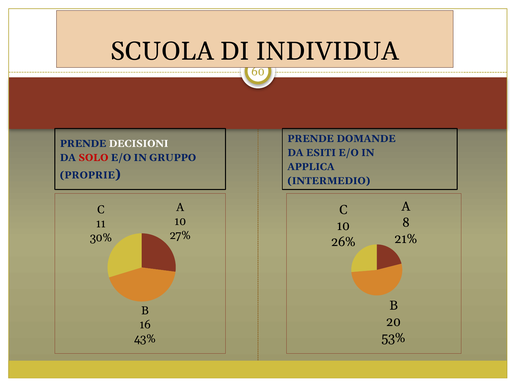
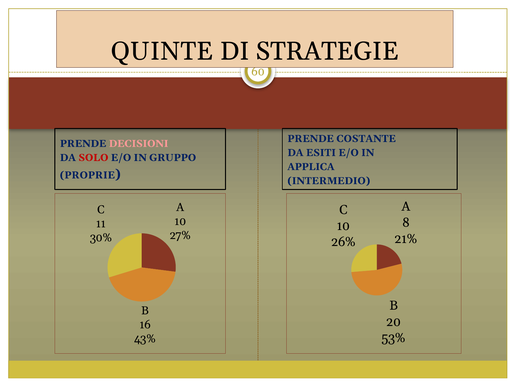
SCUOLA: SCUOLA -> QUINTE (162, 51)
INDIVIDUA: INDIVIDUA -> STRATEGIE (327, 51)
DOMANDE: DOMANDE -> COSTANTE (366, 139)
DECISIONI colour: white -> pink (139, 144)
